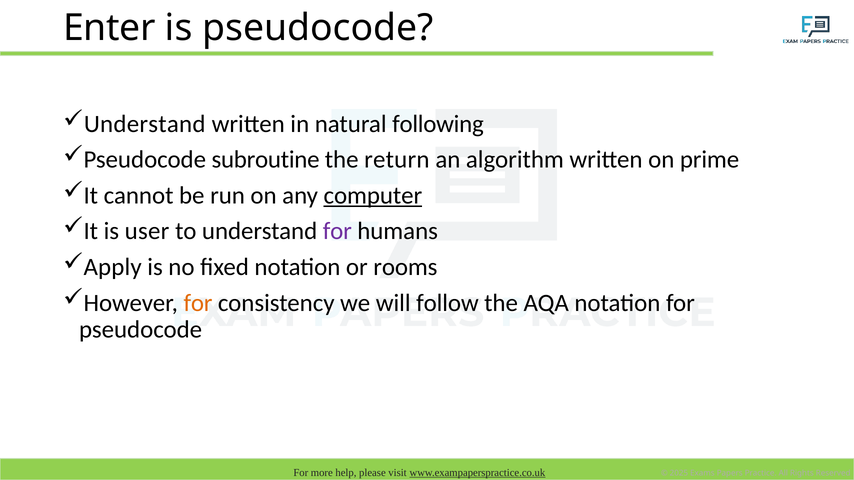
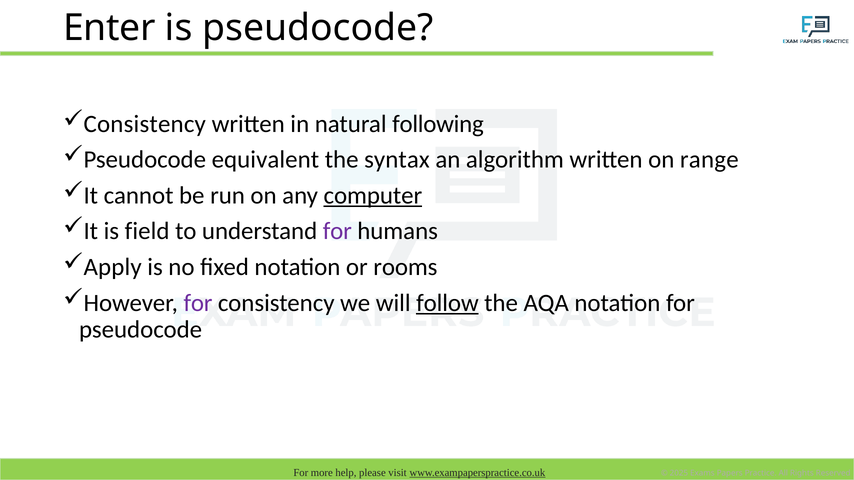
Understand: Understand -> Consistency (145, 124)
subroutine: subroutine -> equivalent (265, 160)
return: return -> syntax (397, 160)
prime: prime -> range (709, 160)
user: user -> field (147, 231)
for colour: orange -> purple (198, 303)
follow underline: none -> present (447, 303)
